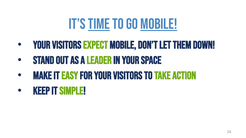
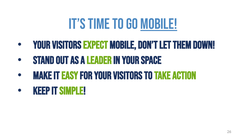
time underline: present -> none (99, 24)
